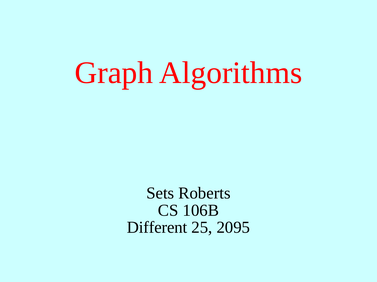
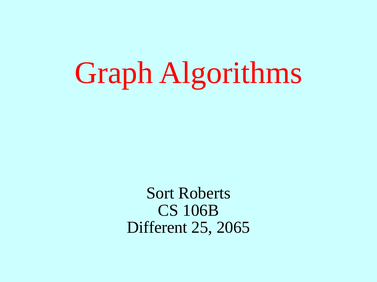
Sets: Sets -> Sort (160, 194)
2095: 2095 -> 2065 (233, 228)
